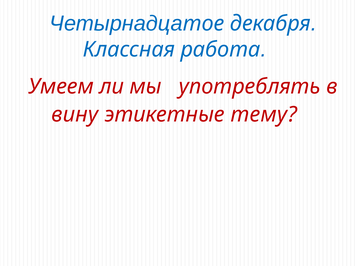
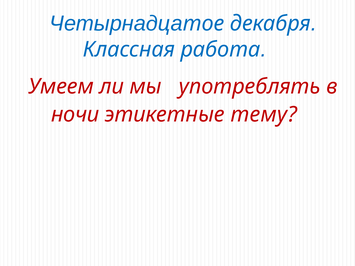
вину: вину -> ночи (75, 115)
